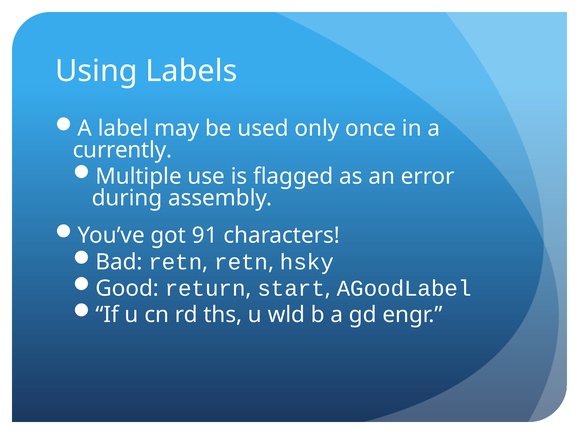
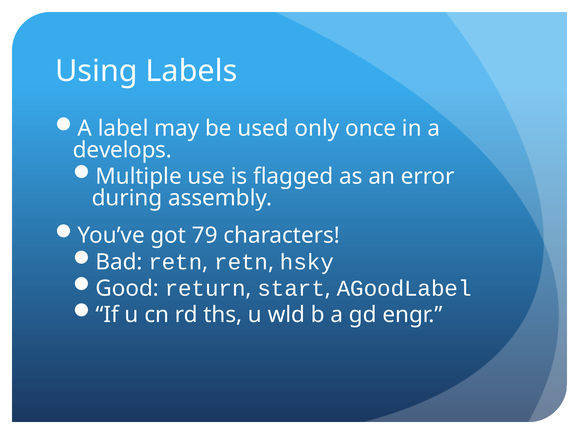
currently: currently -> develops (122, 150)
91: 91 -> 79 (205, 236)
